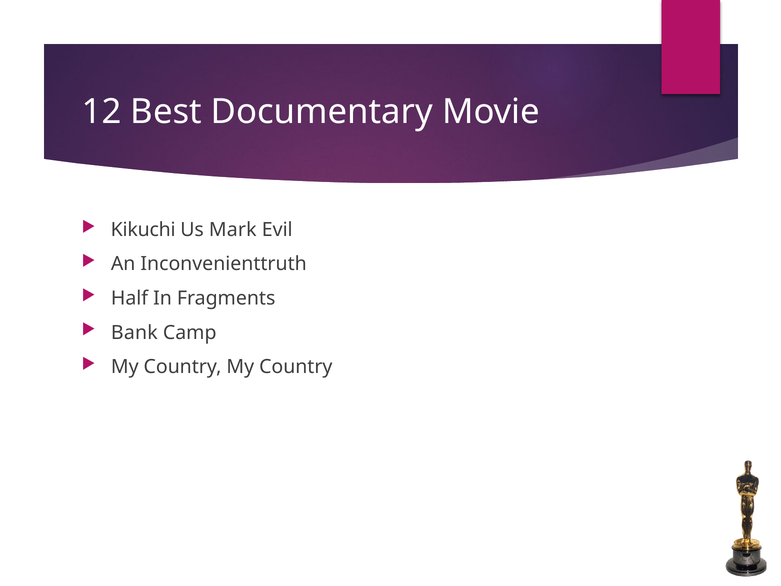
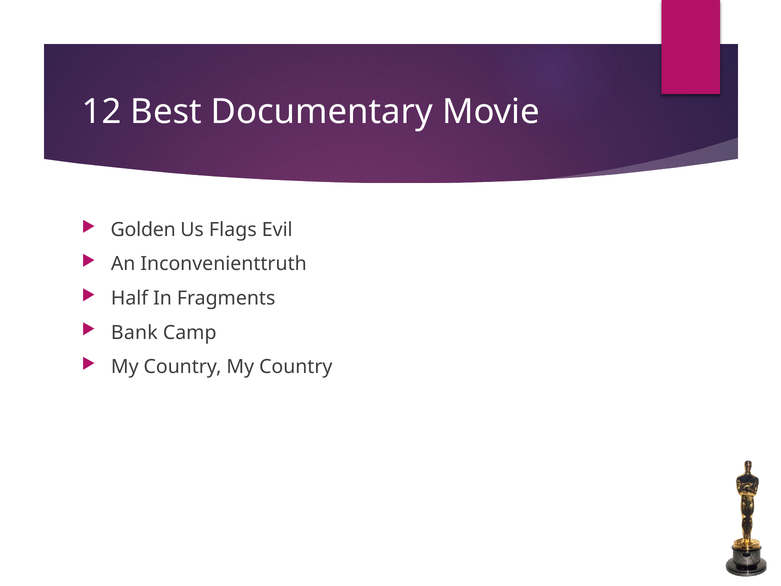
Kikuchi: Kikuchi -> Golden (143, 230)
Mark: Mark -> Flags (233, 230)
